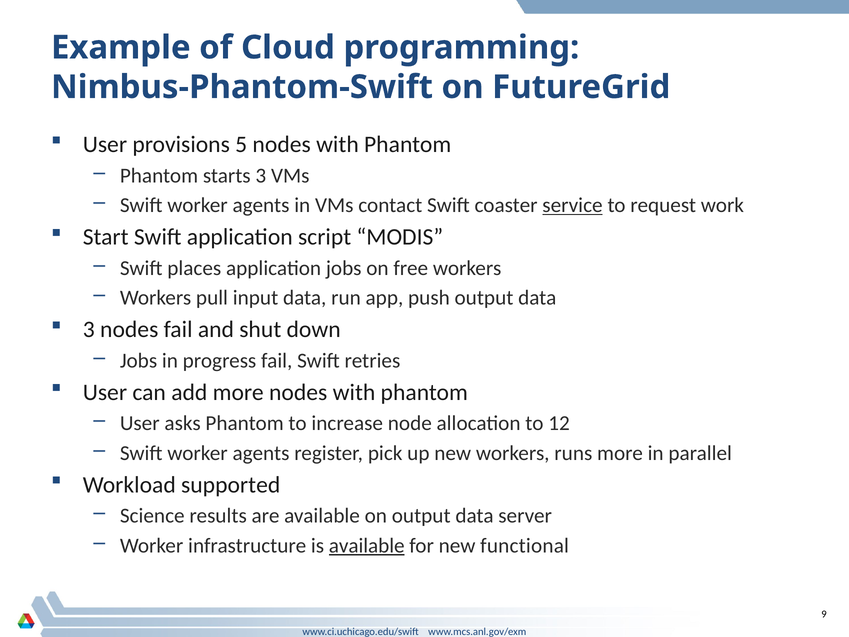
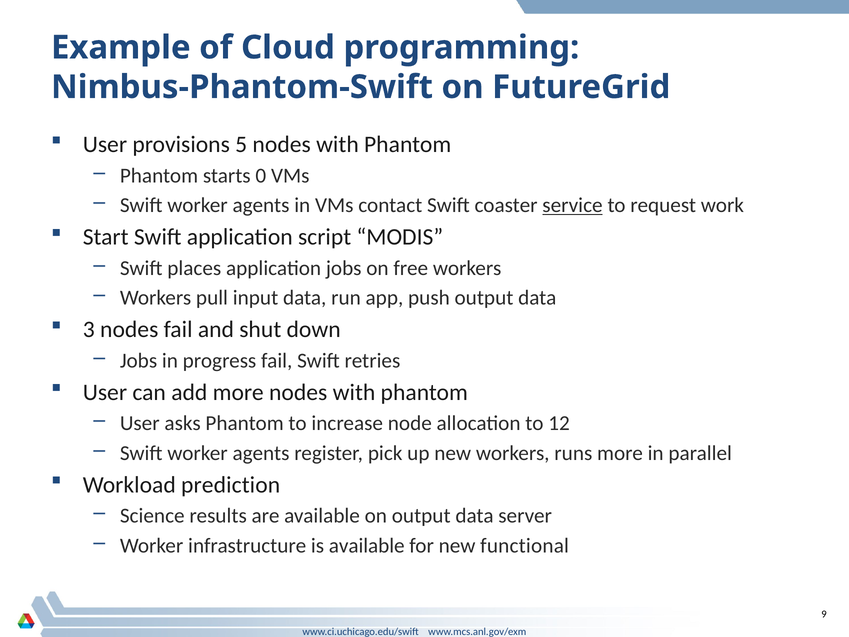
starts 3: 3 -> 0 (261, 176)
supported: supported -> prediction (231, 485)
available underline: present -> none (367, 545)
